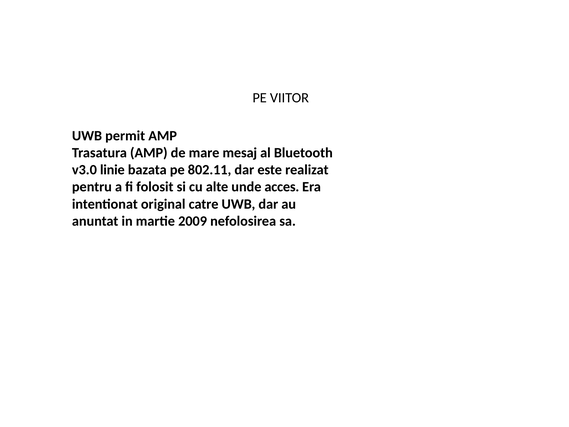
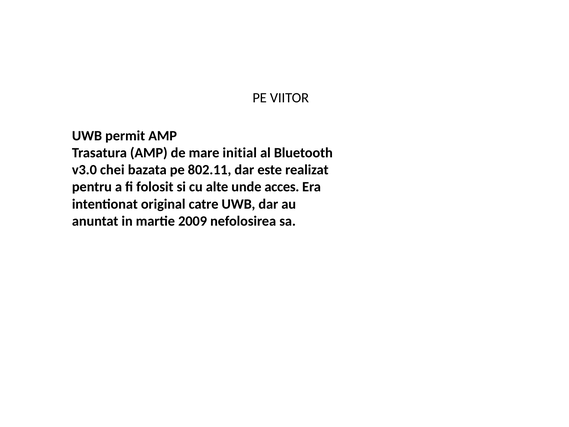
mesaj: mesaj -> initial (240, 153)
linie: linie -> chei (112, 170)
